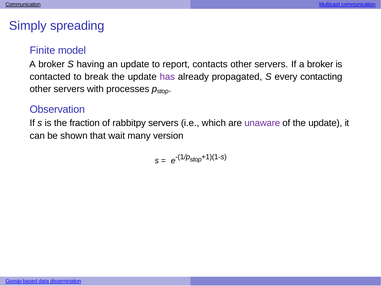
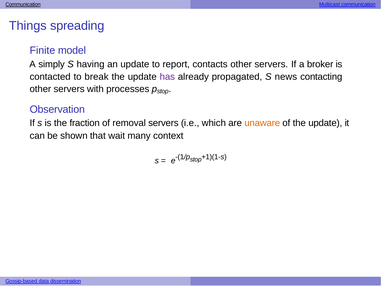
Simply: Simply -> Things (28, 26)
broker: broker -> simply (52, 64)
every: every -> news (286, 77)
rabbitpy: rabbitpy -> removal (129, 123)
unaware colour: purple -> orange (262, 123)
version: version -> context (168, 136)
